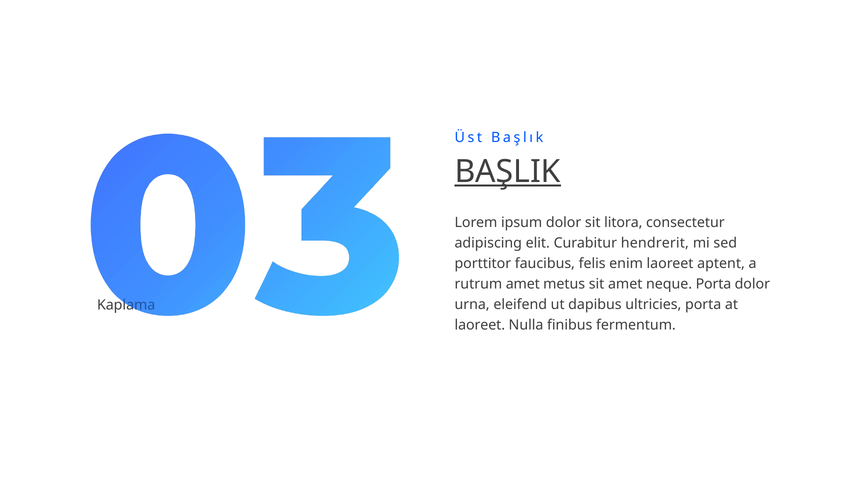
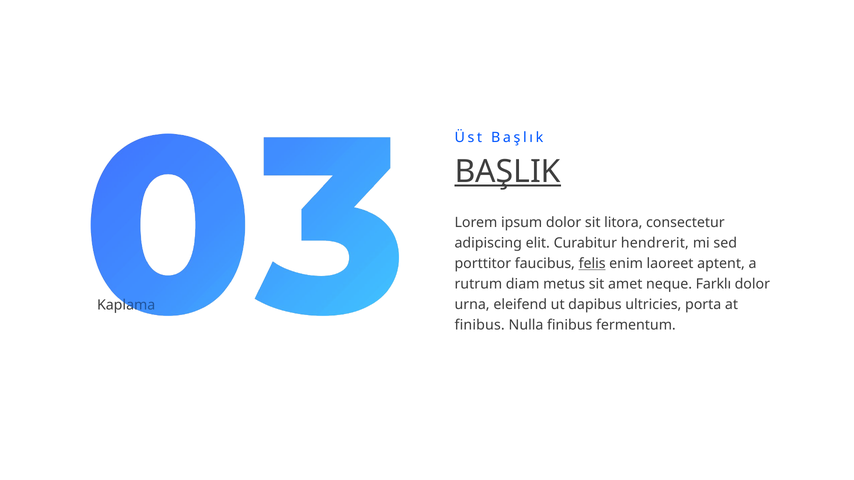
felis underline: none -> present (592, 264)
rutrum amet: amet -> diam (523, 284)
neque Porta: Porta -> Farklı (713, 284)
laoreet: laoreet -> finibus (480, 325)
